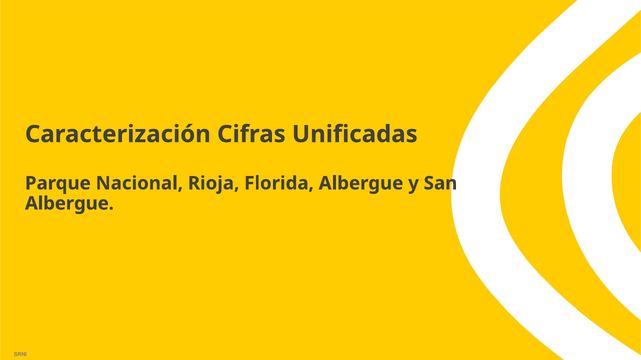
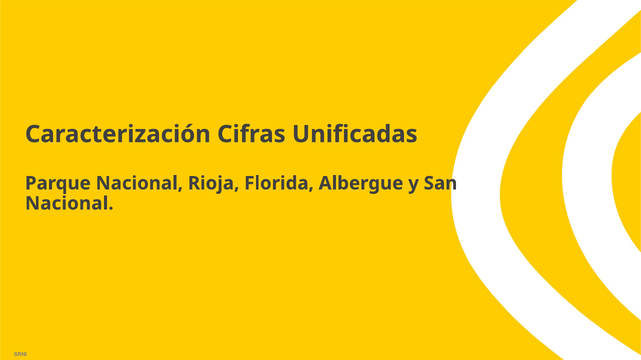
Albergue: Albergue -> Nacional (69, 204)
